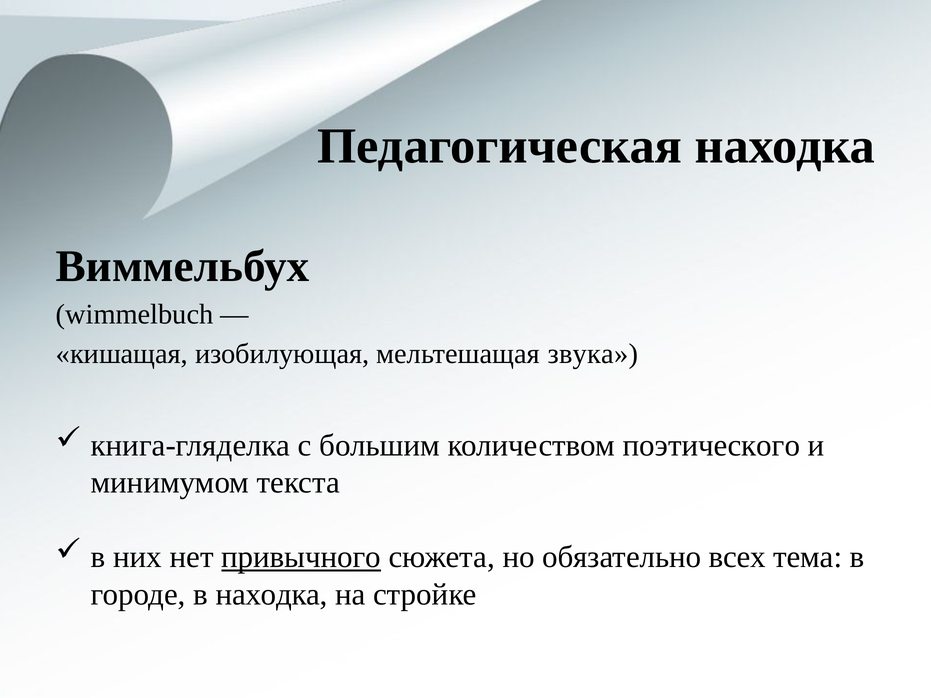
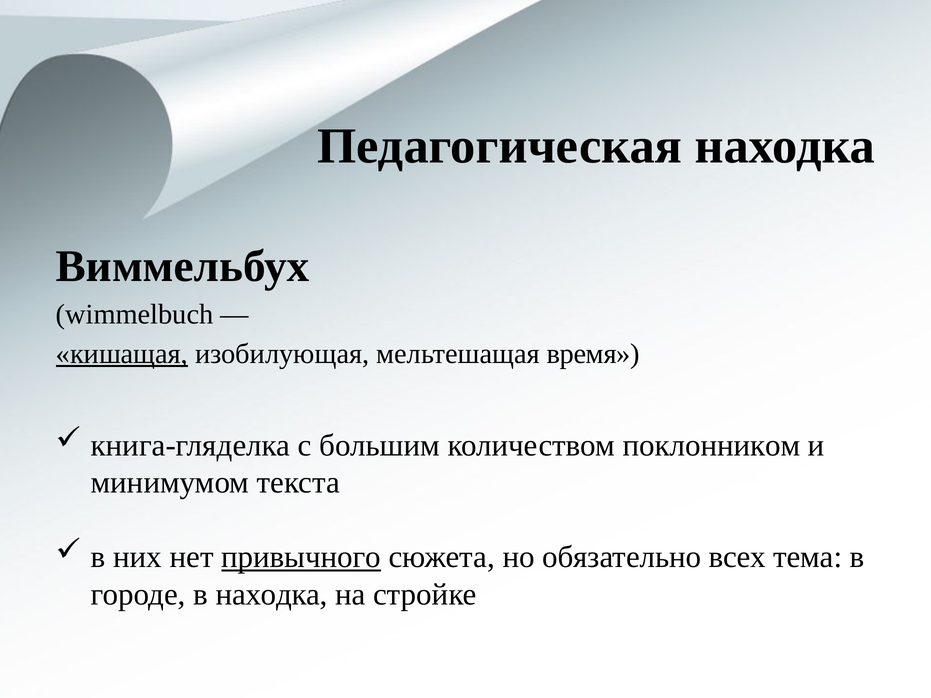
кишащая underline: none -> present (122, 354)
звука: звука -> время (593, 354)
поэтического: поэтического -> поклонником (711, 446)
